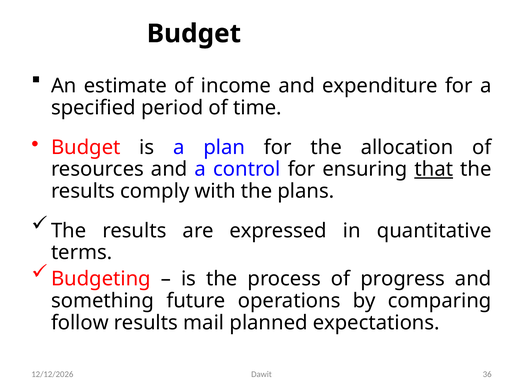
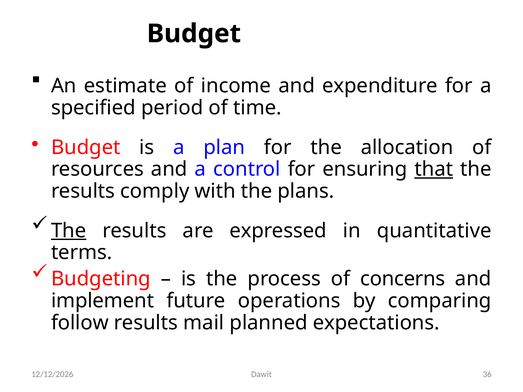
The underline: none -> present (69, 231)
progress: progress -> concerns (403, 279)
something: something -> implement (103, 301)
